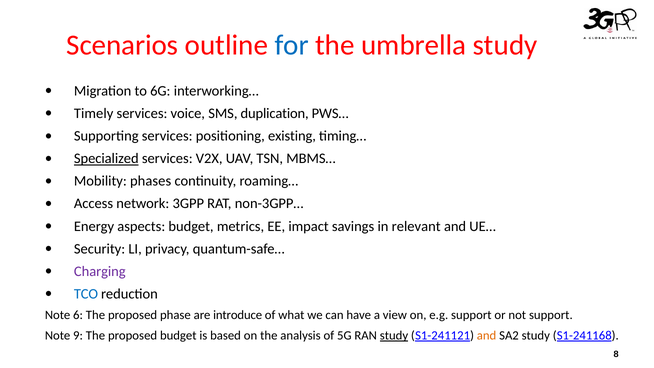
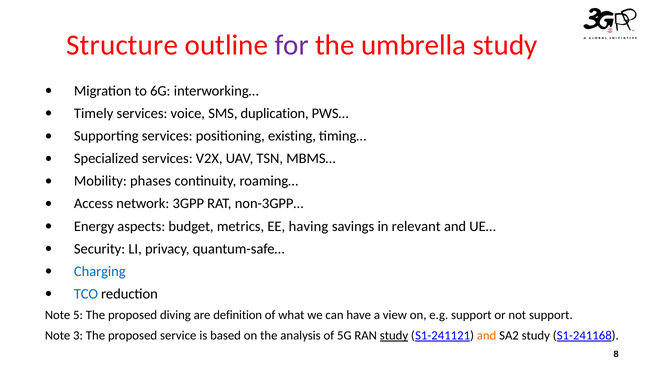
Scenarios: Scenarios -> Structure (122, 45)
for colour: blue -> purple (292, 45)
Specialized underline: present -> none (106, 159)
impact: impact -> having (308, 226)
Charging colour: purple -> blue (100, 271)
6: 6 -> 5 (78, 315)
phase: phase -> diving (175, 315)
introduce: introduce -> definition (238, 315)
9: 9 -> 3 (78, 335)
proposed budget: budget -> service (178, 335)
